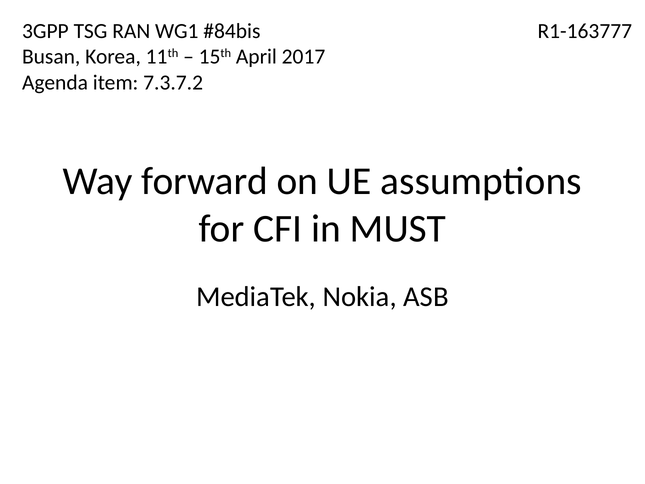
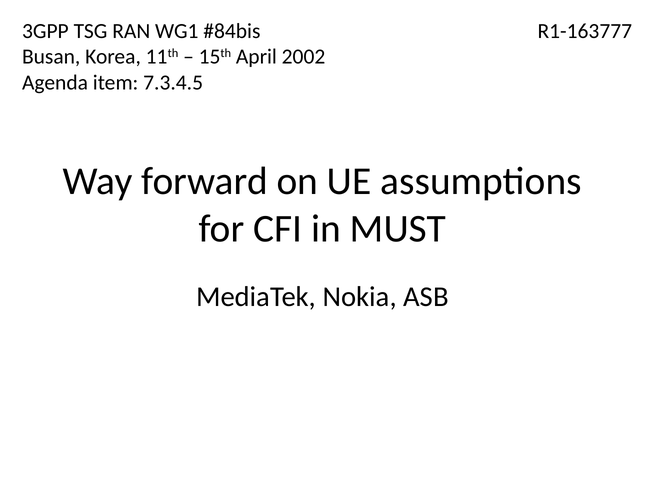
2017: 2017 -> 2002 (304, 57)
7.3.7.2: 7.3.7.2 -> 7.3.4.5 (173, 82)
